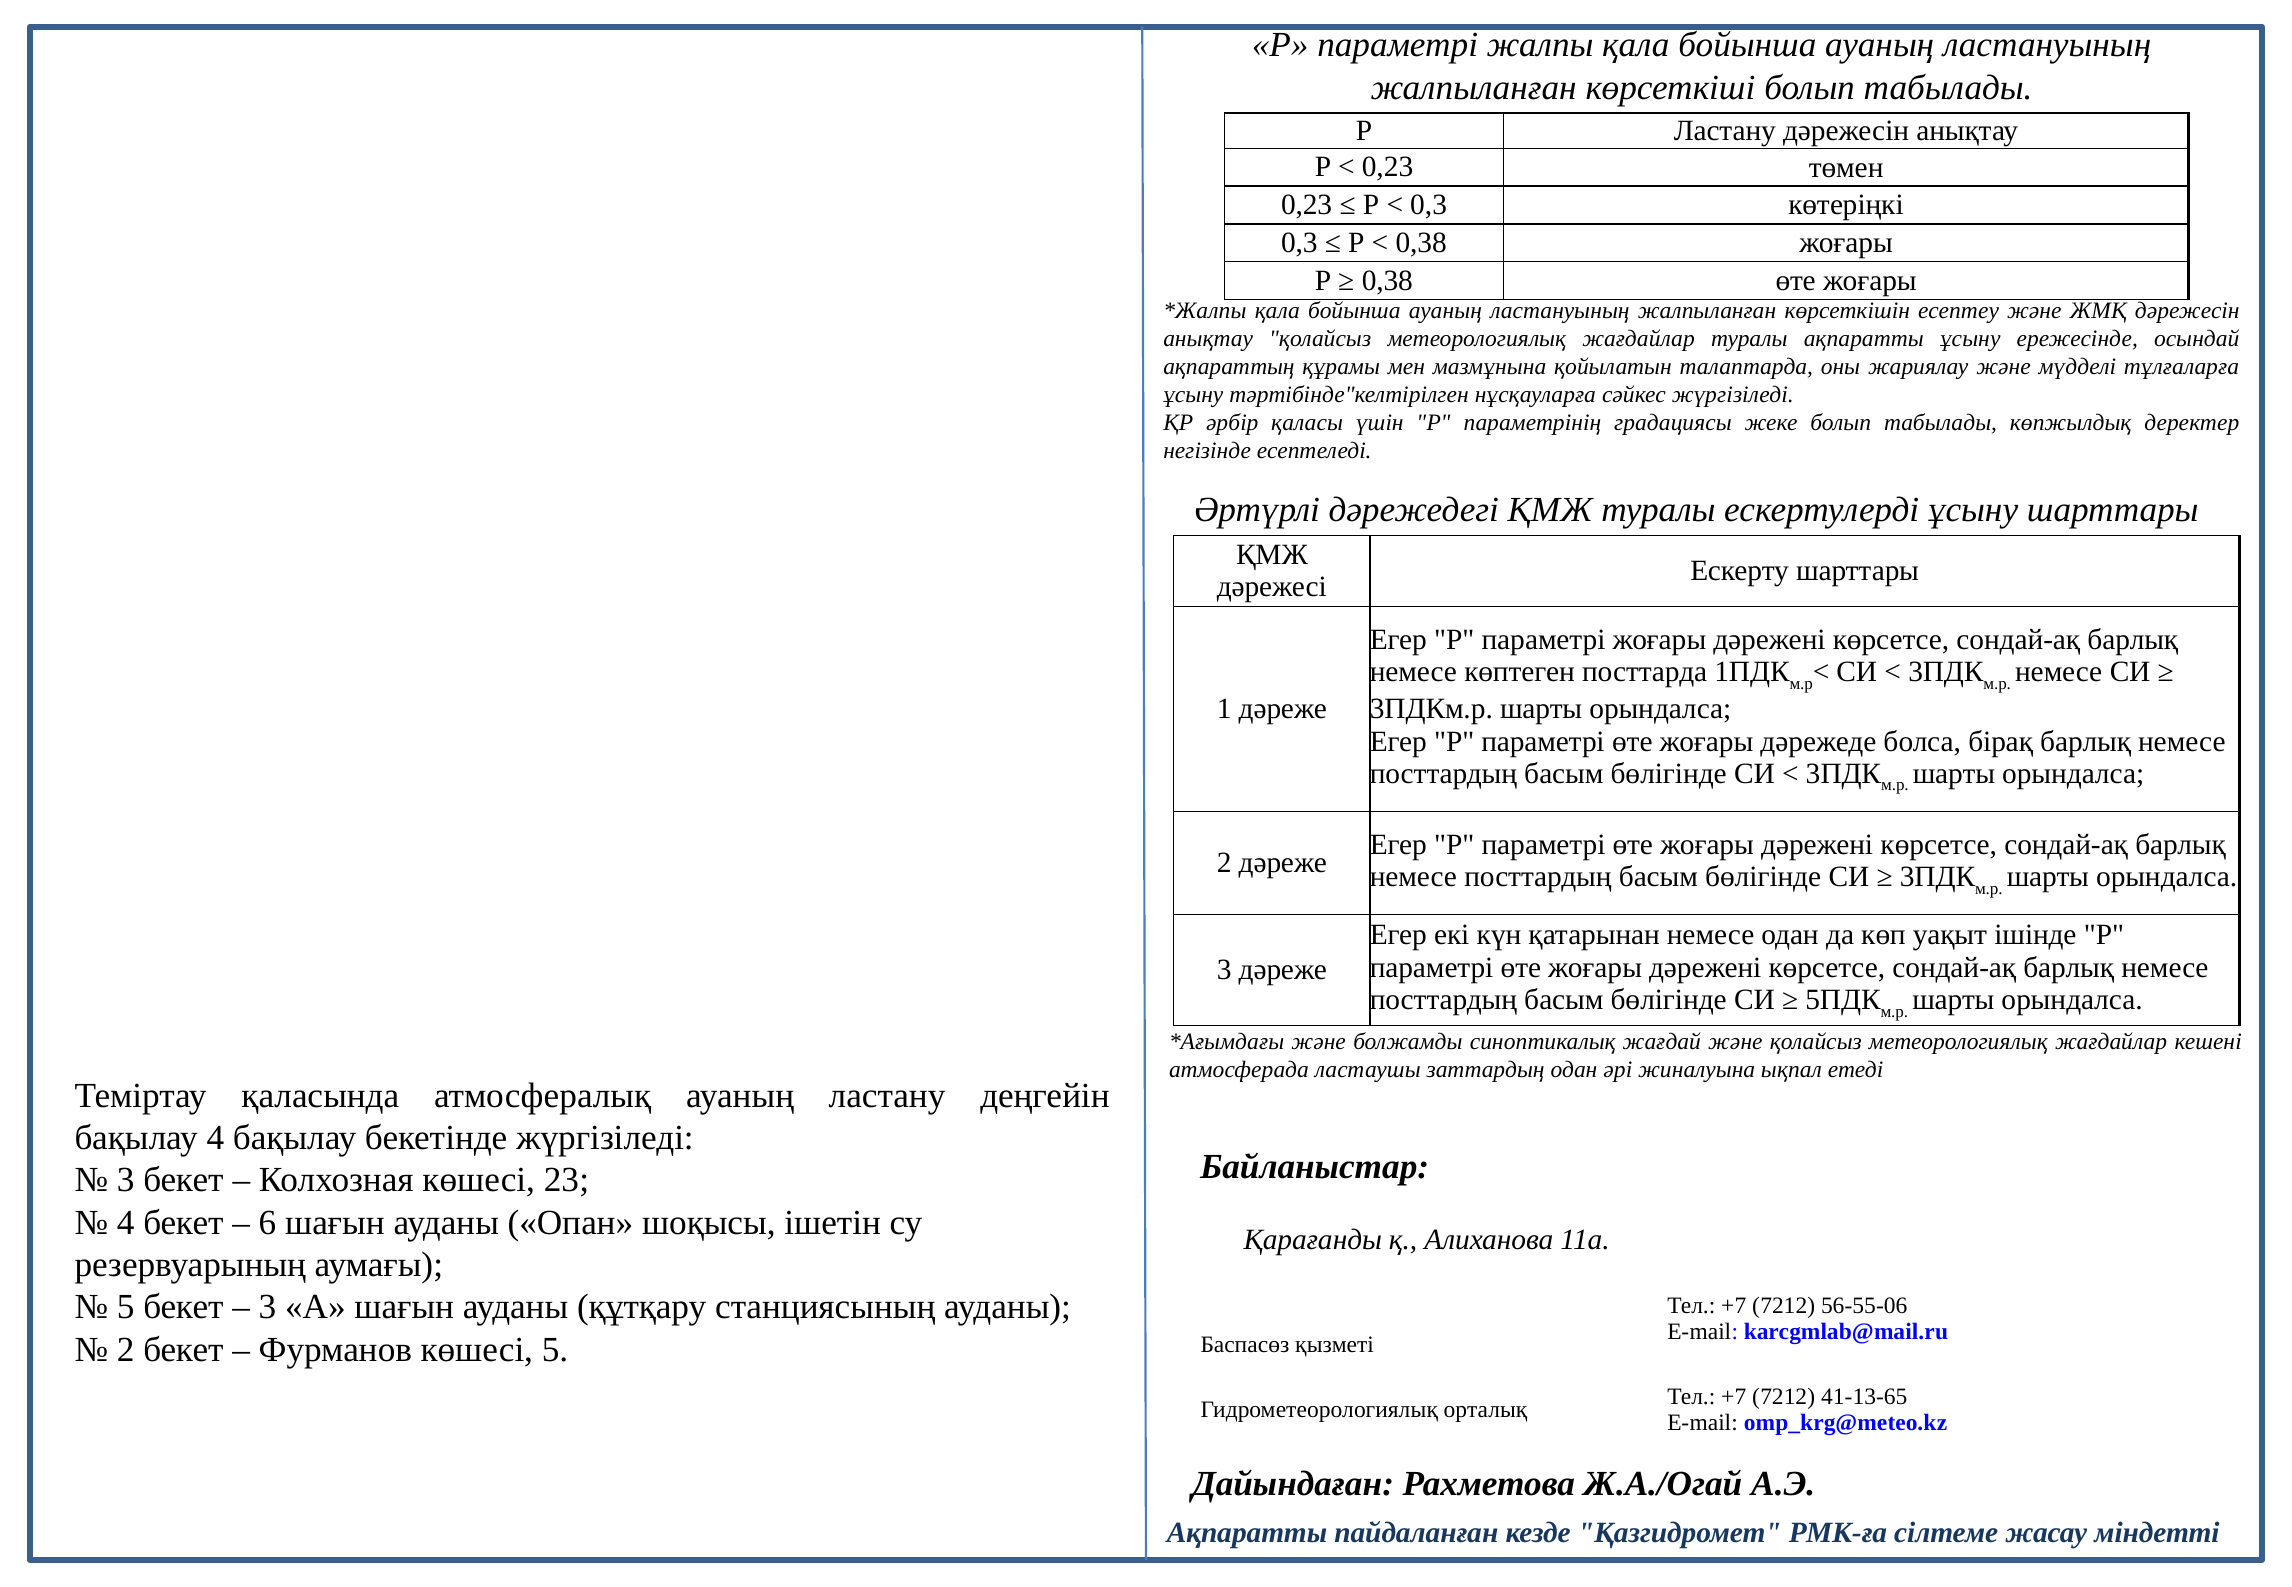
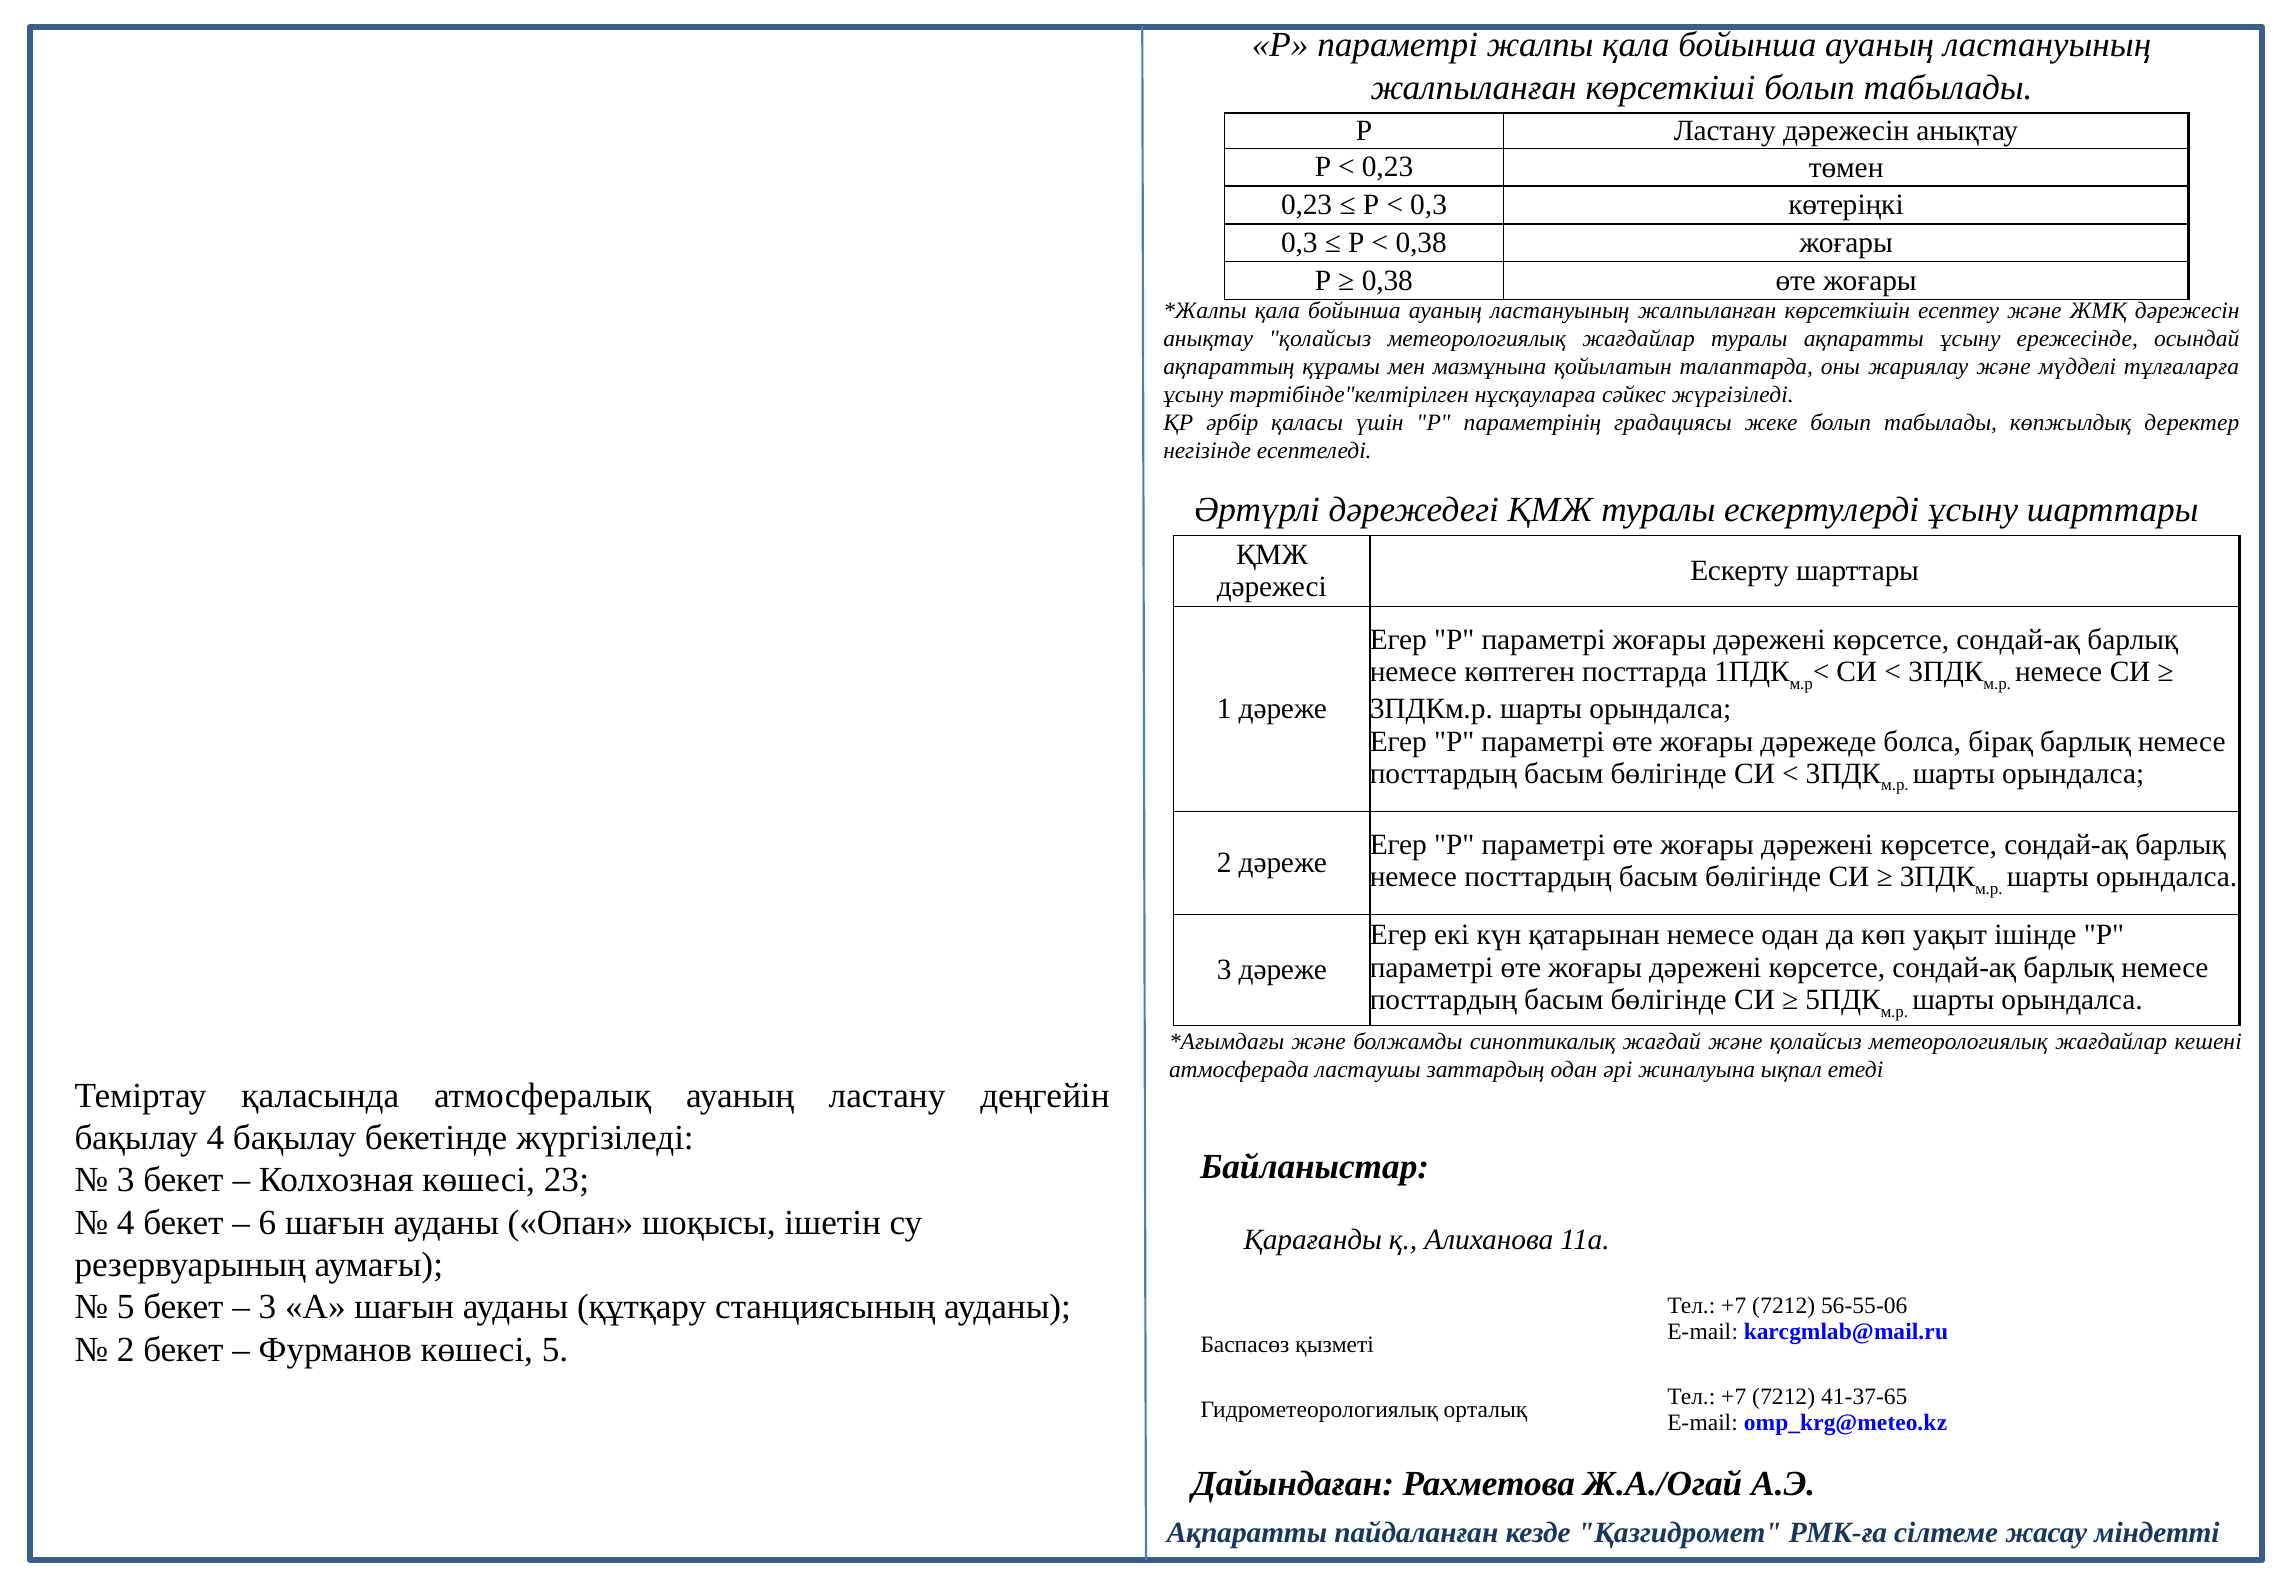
41-13-65: 41-13-65 -> 41-37-65 (1864, 1397)
